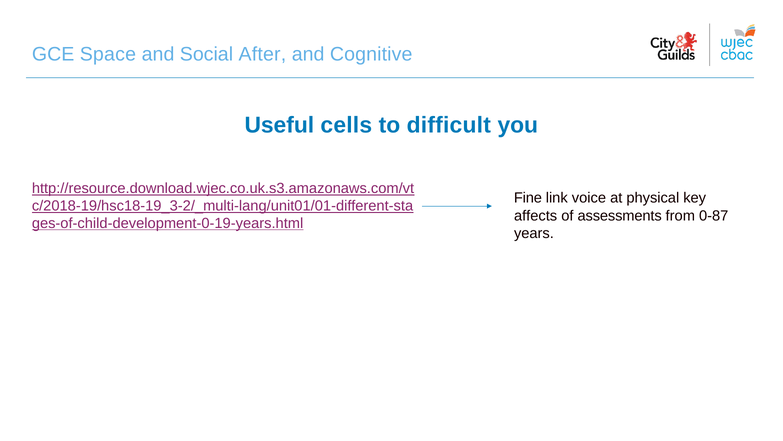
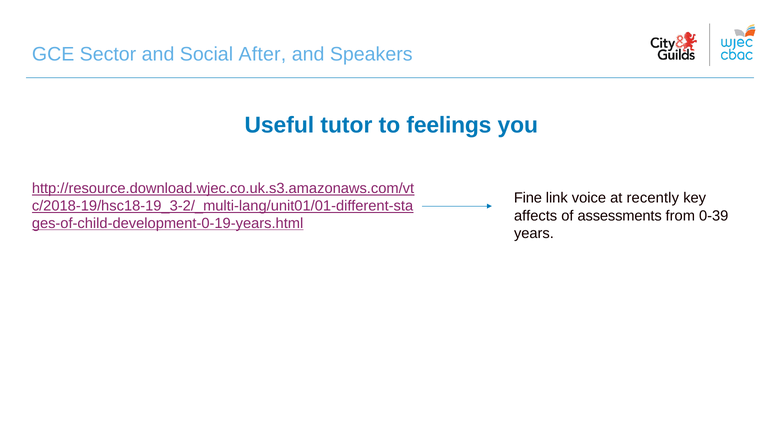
Space: Space -> Sector (108, 54)
Cognitive: Cognitive -> Speakers (371, 54)
cells: cells -> tutor (346, 125)
difficult: difficult -> feelings (449, 125)
physical: physical -> recently (653, 198)
0-87: 0-87 -> 0-39 (714, 215)
